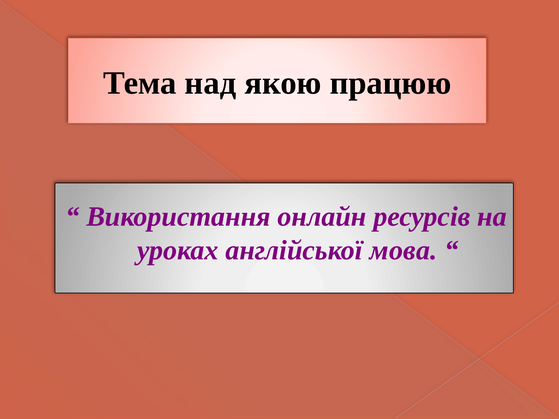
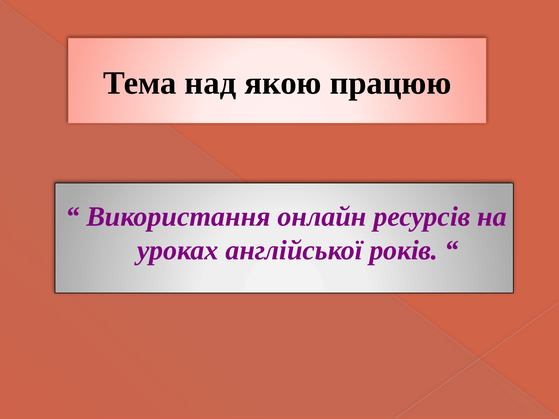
мова: мова -> років (404, 250)
